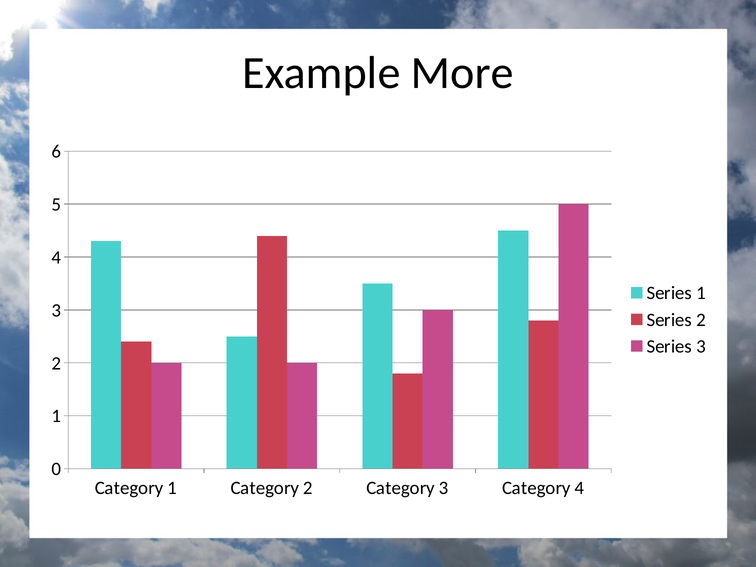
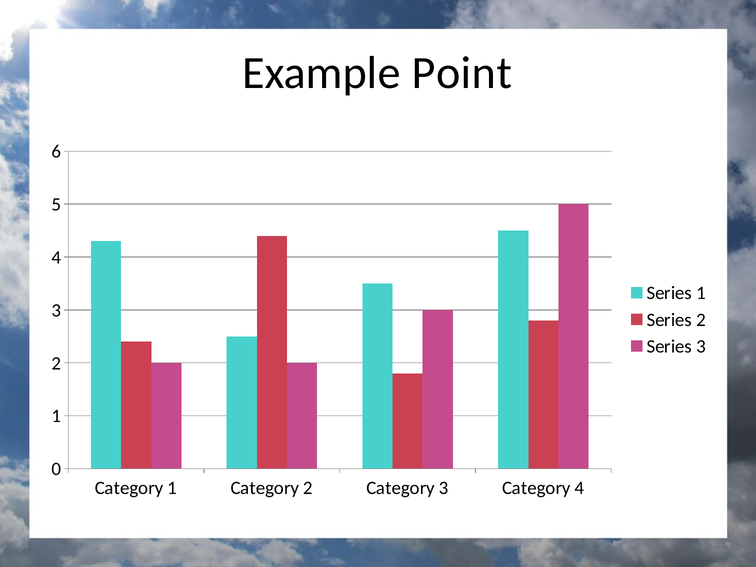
More: More -> Point (462, 73)
